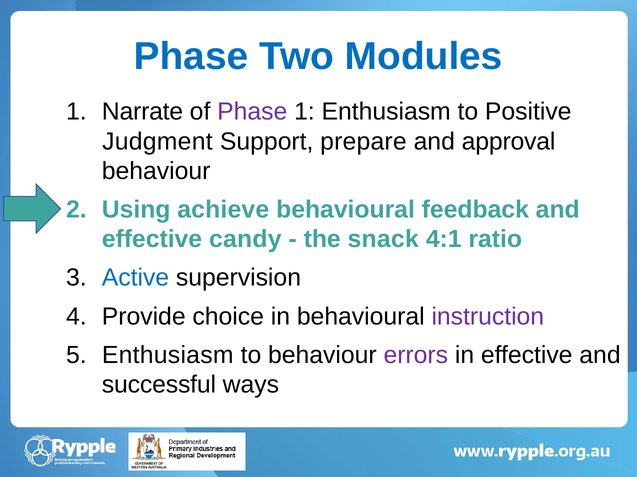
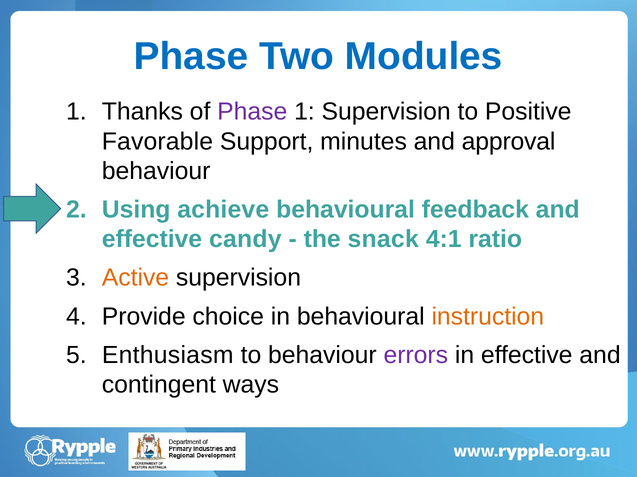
Narrate: Narrate -> Thanks (142, 112)
1 Enthusiasm: Enthusiasm -> Supervision (386, 112)
Judgment: Judgment -> Favorable (157, 142)
prepare: prepare -> minutes (364, 142)
Active colour: blue -> orange (136, 278)
instruction colour: purple -> orange (488, 317)
successful: successful -> contingent (159, 385)
